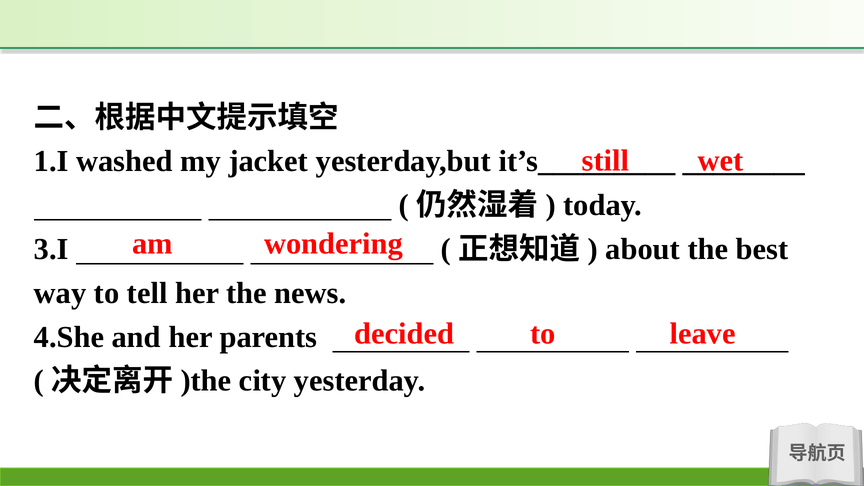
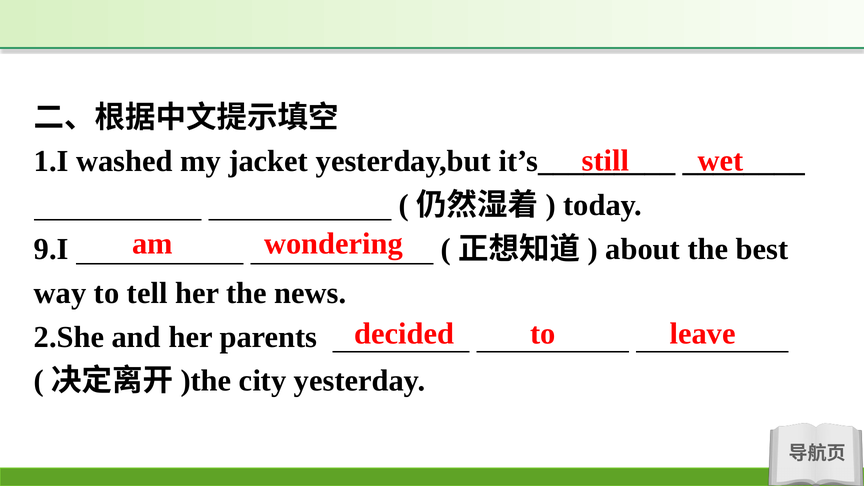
3.I: 3.I -> 9.I (51, 249)
4.She: 4.She -> 2.She (69, 337)
